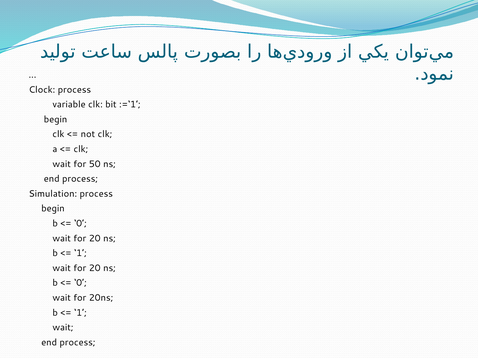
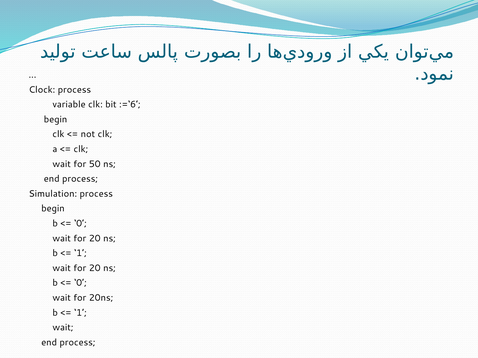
:=‘1: :=‘1 -> :=‘6 (130, 105)
